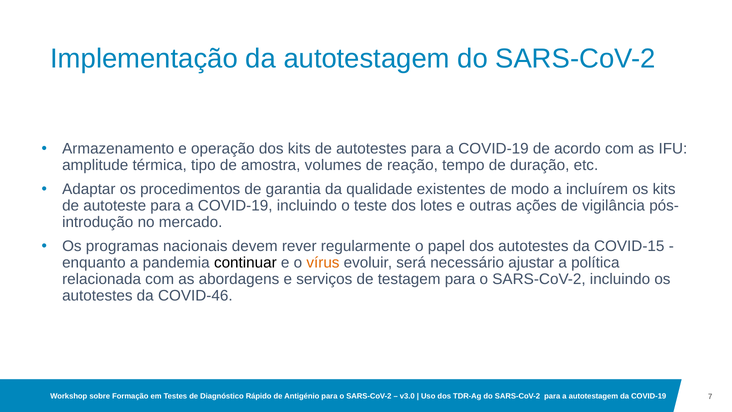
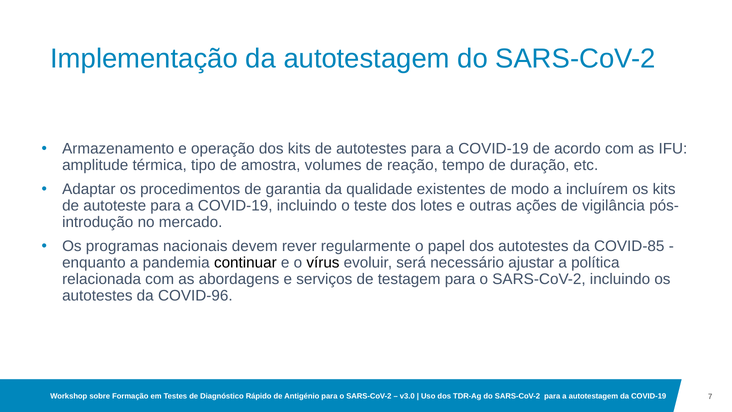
COVID-15: COVID-15 -> COVID-85 (629, 246)
vírus colour: orange -> black (323, 263)
COVID-46: COVID-46 -> COVID-96 (195, 296)
